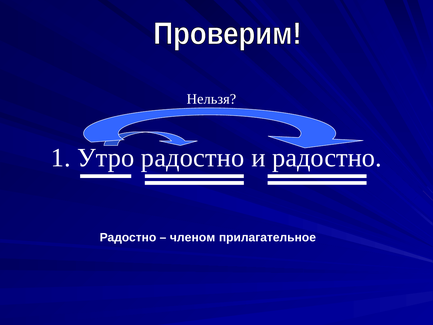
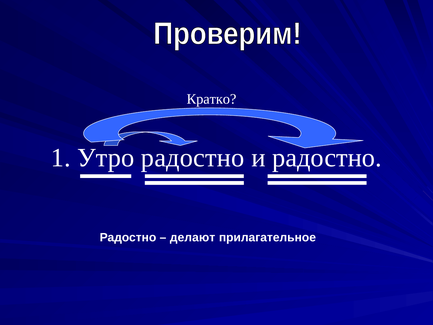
Нельзя: Нельзя -> Кратко (211, 99)
членом: членом -> делают (193, 237)
